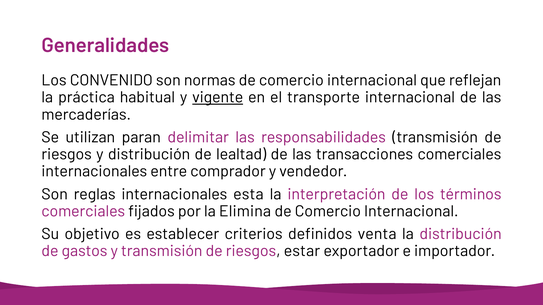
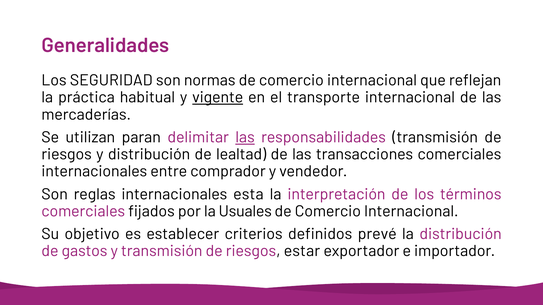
CONVENIDO: CONVENIDO -> SEGURIDAD (111, 80)
las underline: none -> present (245, 137)
Elimina: Elimina -> Usuales (245, 212)
venta: venta -> prevé (377, 234)
